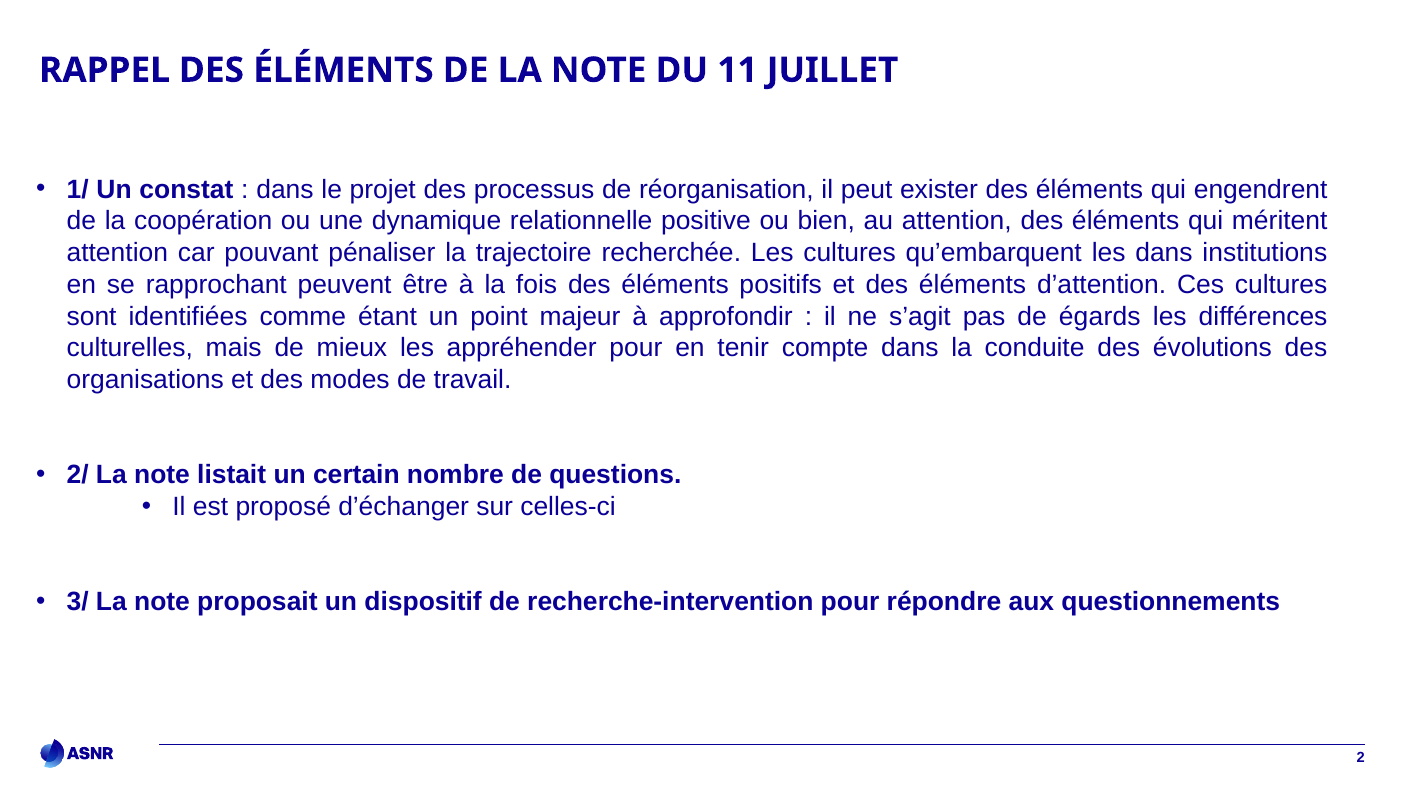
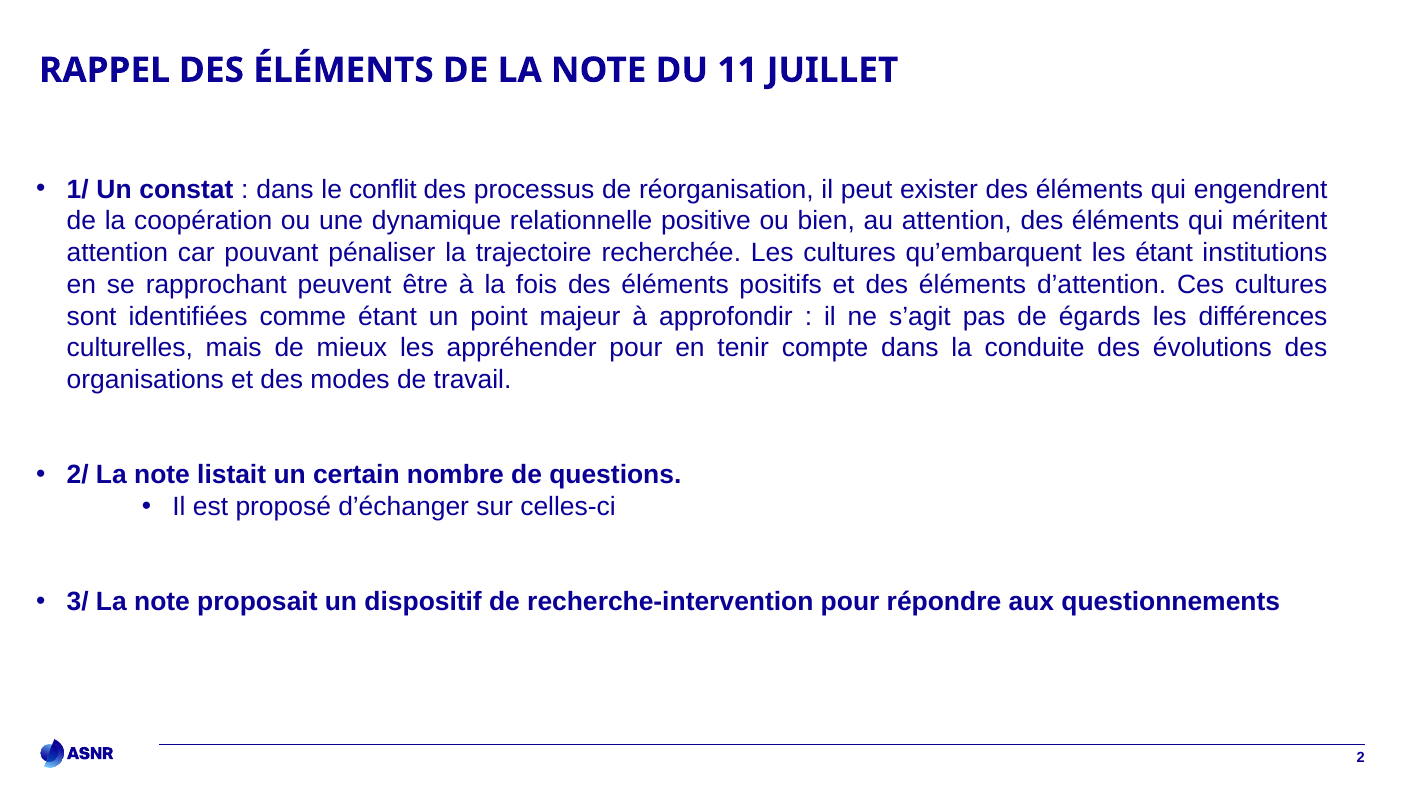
projet: projet -> conflit (383, 190)
les dans: dans -> étant (1164, 253)
